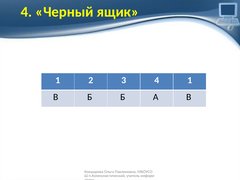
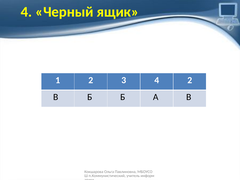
4 1: 1 -> 2 (190, 80)
